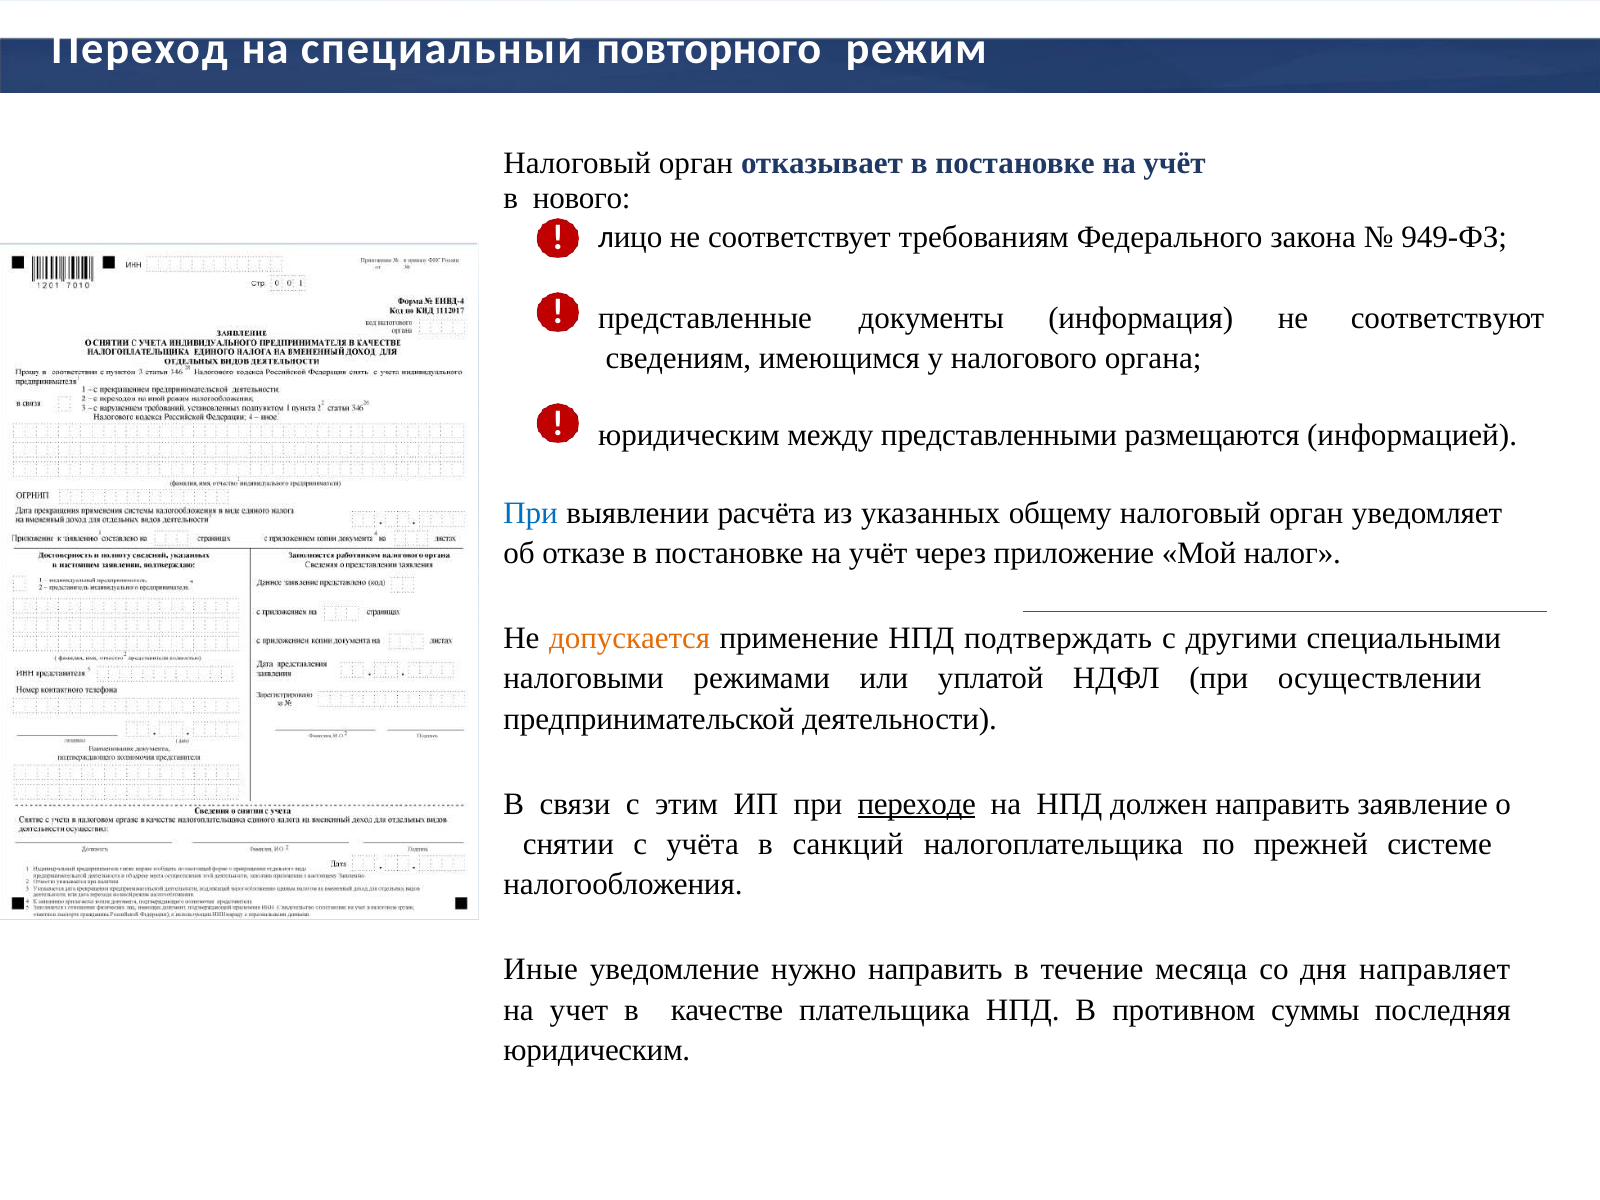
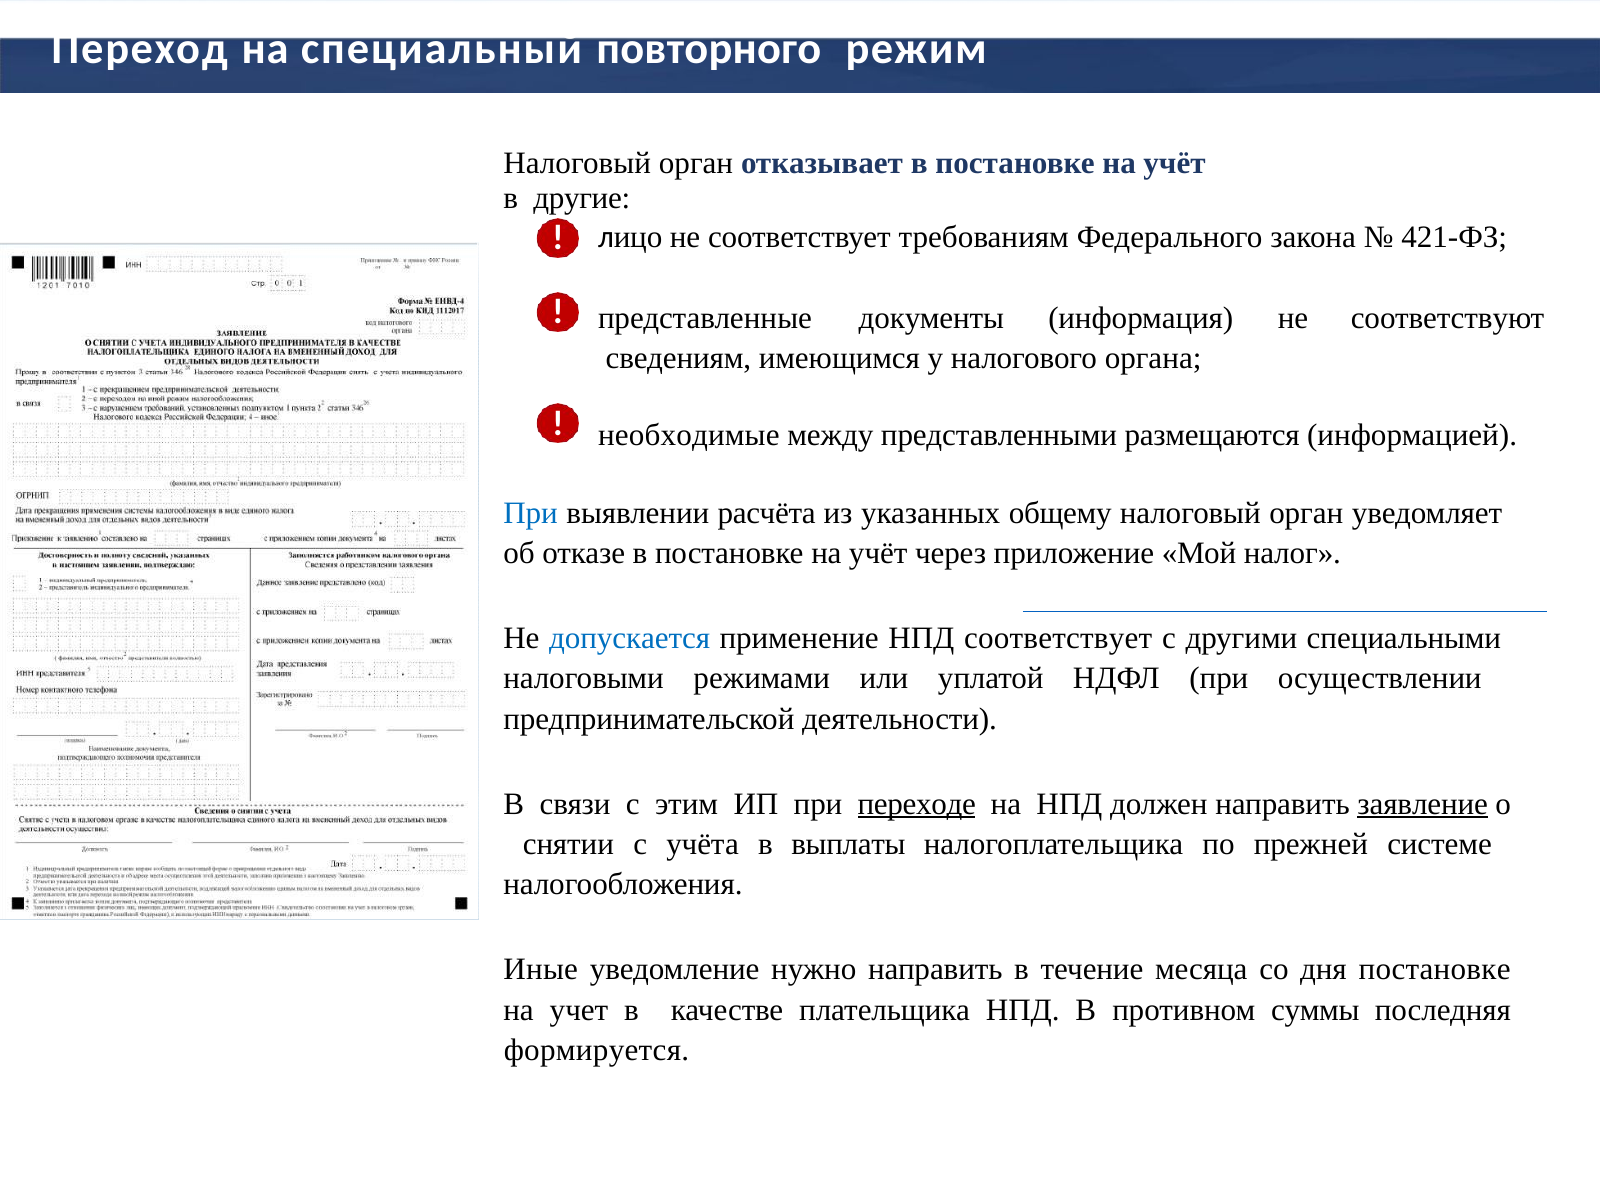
нового: нового -> другие (582, 198)
949-ФЗ: 949-ФЗ -> 421-ФЗ (1454, 238)
юридическим: юридическим -> необходимые (689, 435)
допускается colour: orange -> blue (630, 638)
НПД подтверждать: подтверждать -> соответствует (1058, 638)
заявление underline: none -> present (1423, 804)
санкций: санкций -> выплаты (848, 844)
дня направляет: направляет -> постановке (1435, 970)
юридическим: юридическим -> формируется (596, 1050)
